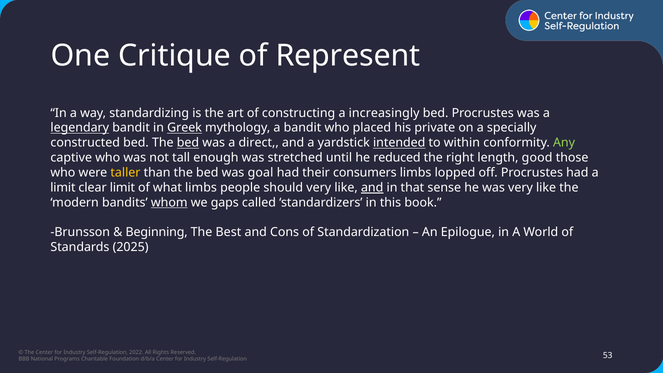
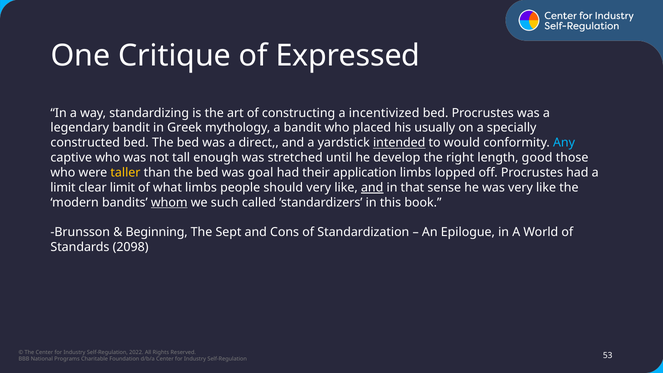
Represent: Represent -> Expressed (348, 56)
increasingly: increasingly -> incentivized (384, 113)
legendary underline: present -> none (80, 128)
Greek underline: present -> none (185, 128)
private: private -> usually (435, 128)
bed underline: present -> none (188, 143)
within: within -> would (462, 143)
Any colour: light green -> light blue (564, 143)
reduced: reduced -> develop (397, 158)
consumers: consumers -> application (365, 173)
gaps: gaps -> such (225, 202)
Best: Best -> Sept (228, 232)
2025: 2025 -> 2098 (131, 247)
